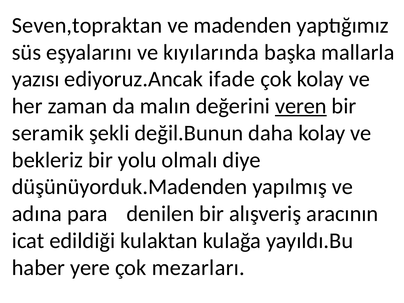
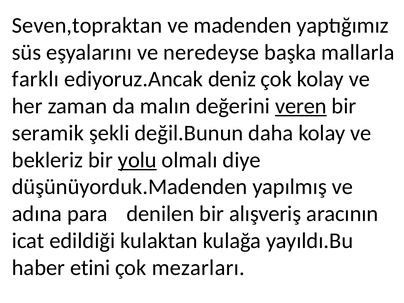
kıyılarında: kıyılarında -> neredeyse (211, 52)
yazısı: yazısı -> farklı (35, 79)
ifade: ifade -> deniz (232, 79)
yolu underline: none -> present (137, 160)
yere: yere -> etini (90, 268)
